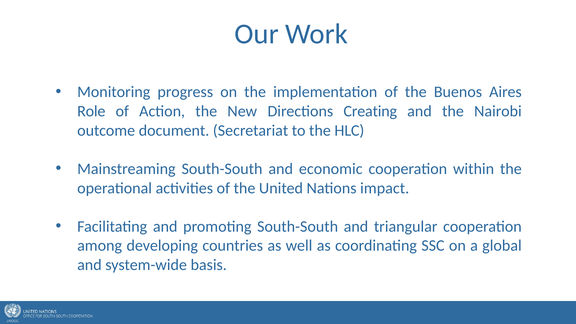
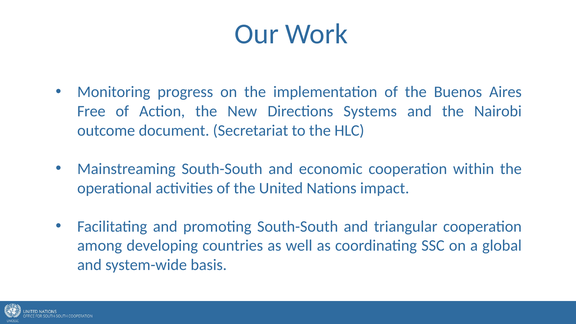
Role: Role -> Free (91, 111)
Creating: Creating -> Systems (370, 111)
